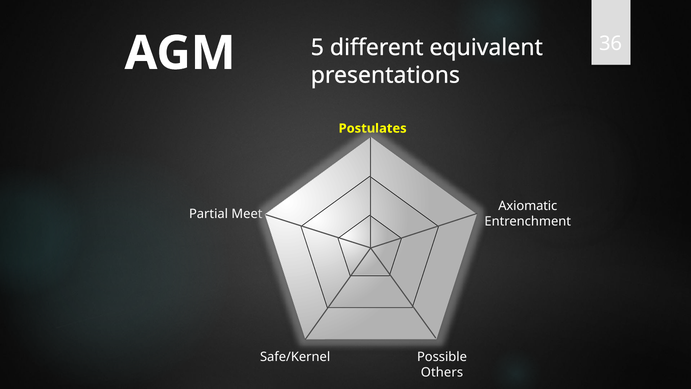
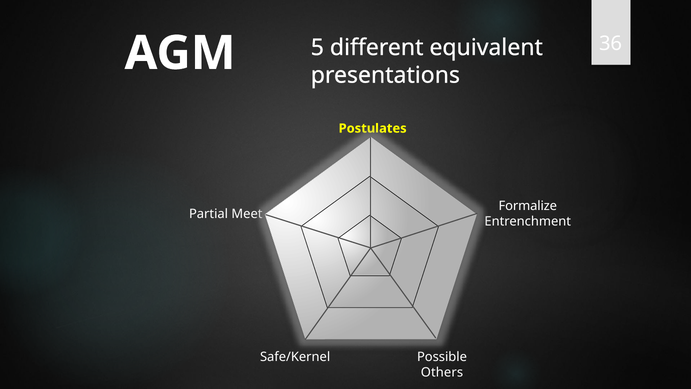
Axiomatic: Axiomatic -> Formalize (528, 206)
